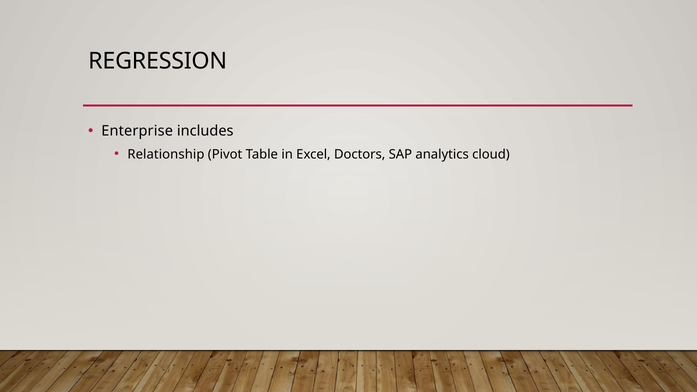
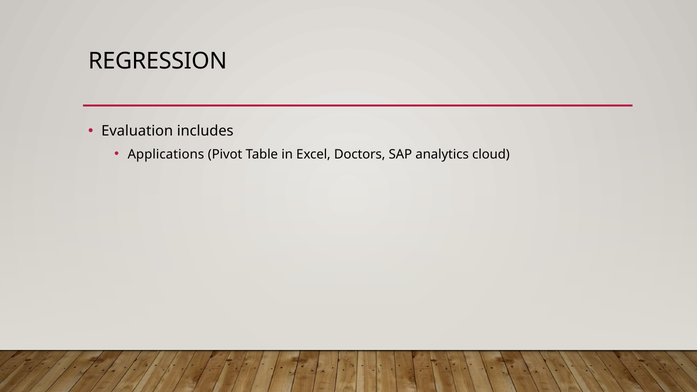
Enterprise: Enterprise -> Evaluation (137, 131)
Relationship: Relationship -> Applications (166, 154)
